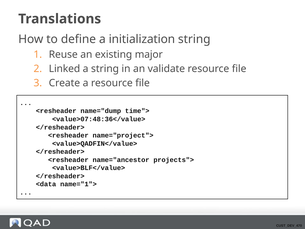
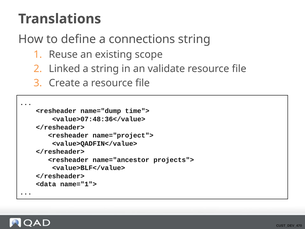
initialization: initialization -> connections (142, 39)
major: major -> scope (149, 54)
